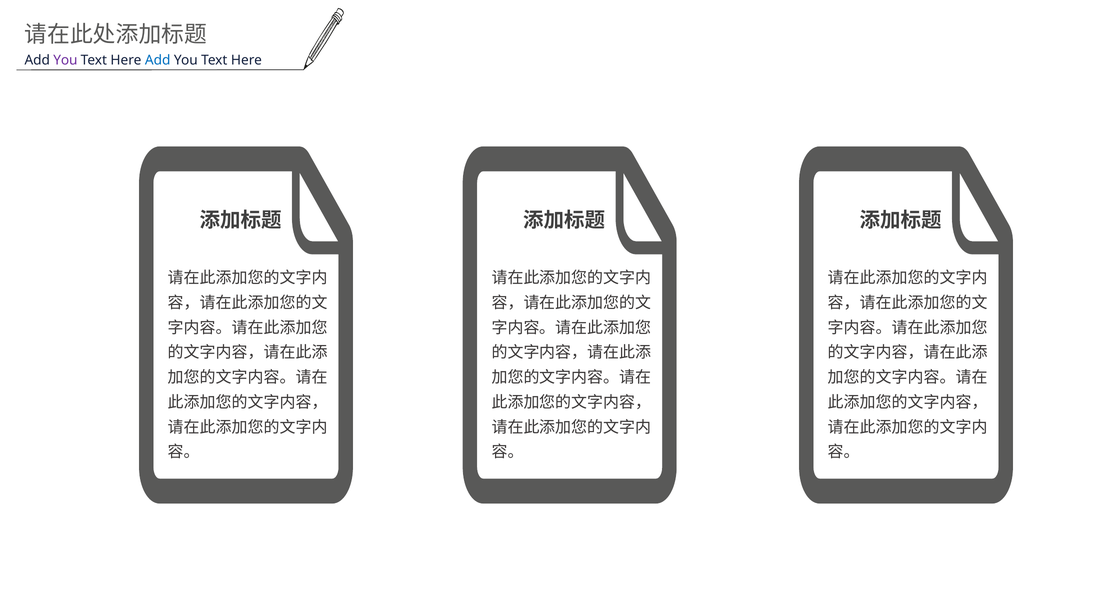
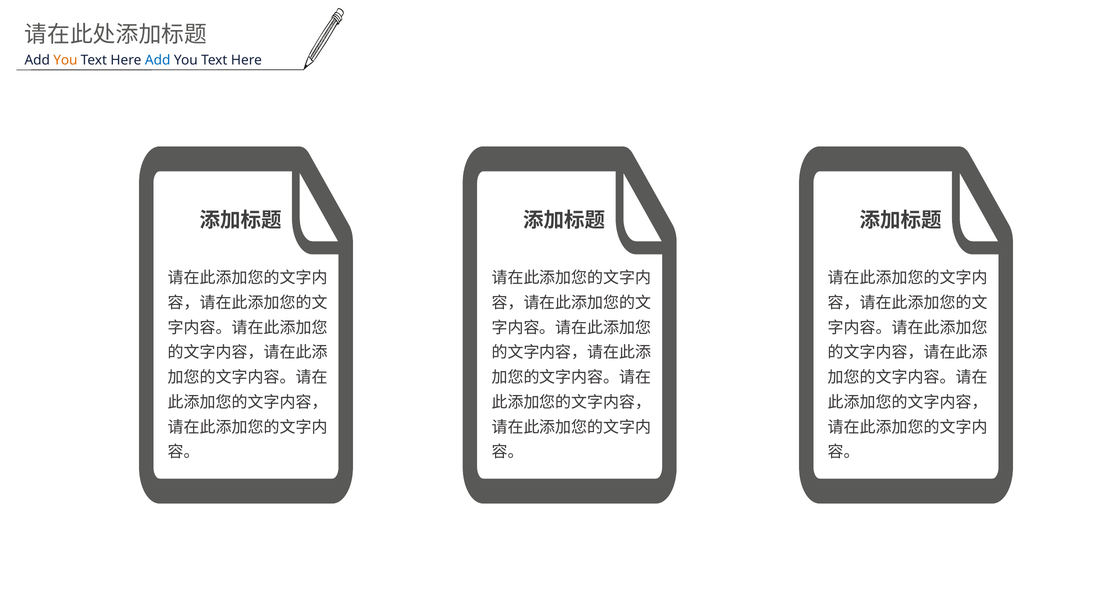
You colour: purple -> orange (65, 60)
